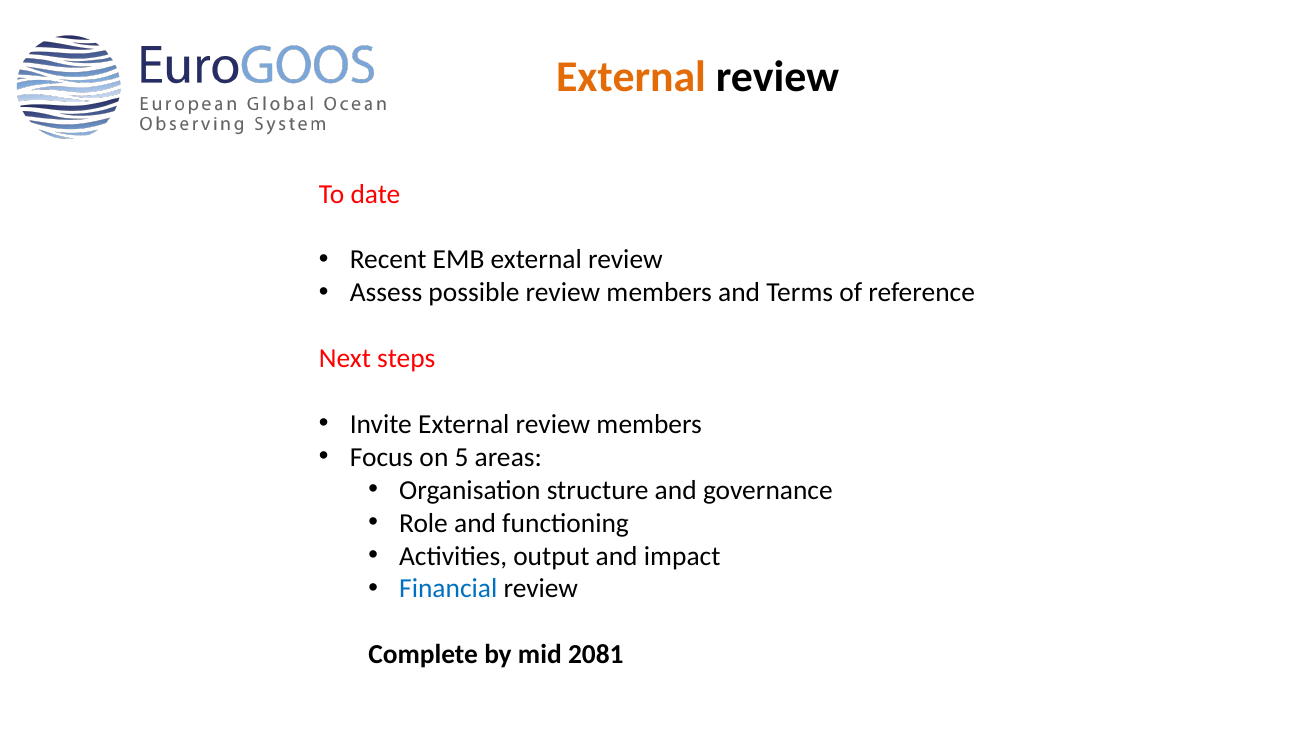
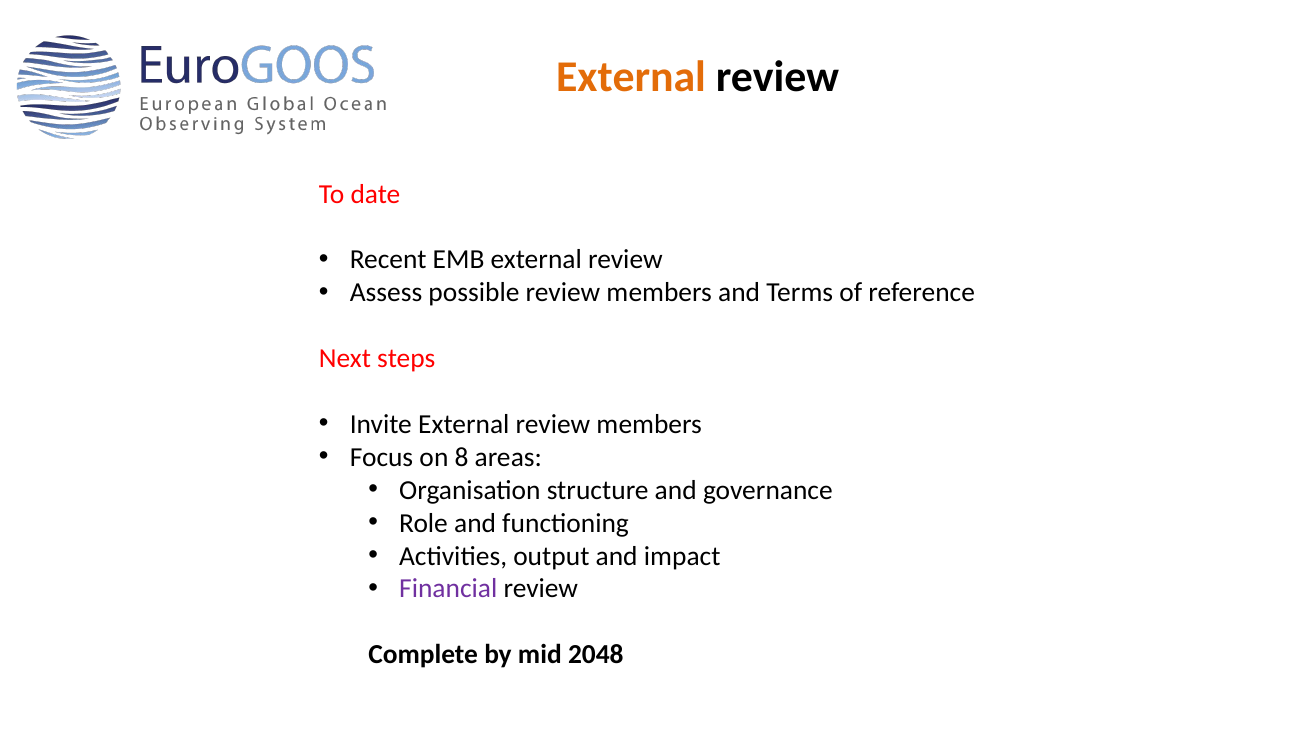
5: 5 -> 8 (462, 457)
Financial colour: blue -> purple (448, 589)
2081: 2081 -> 2048 (596, 655)
